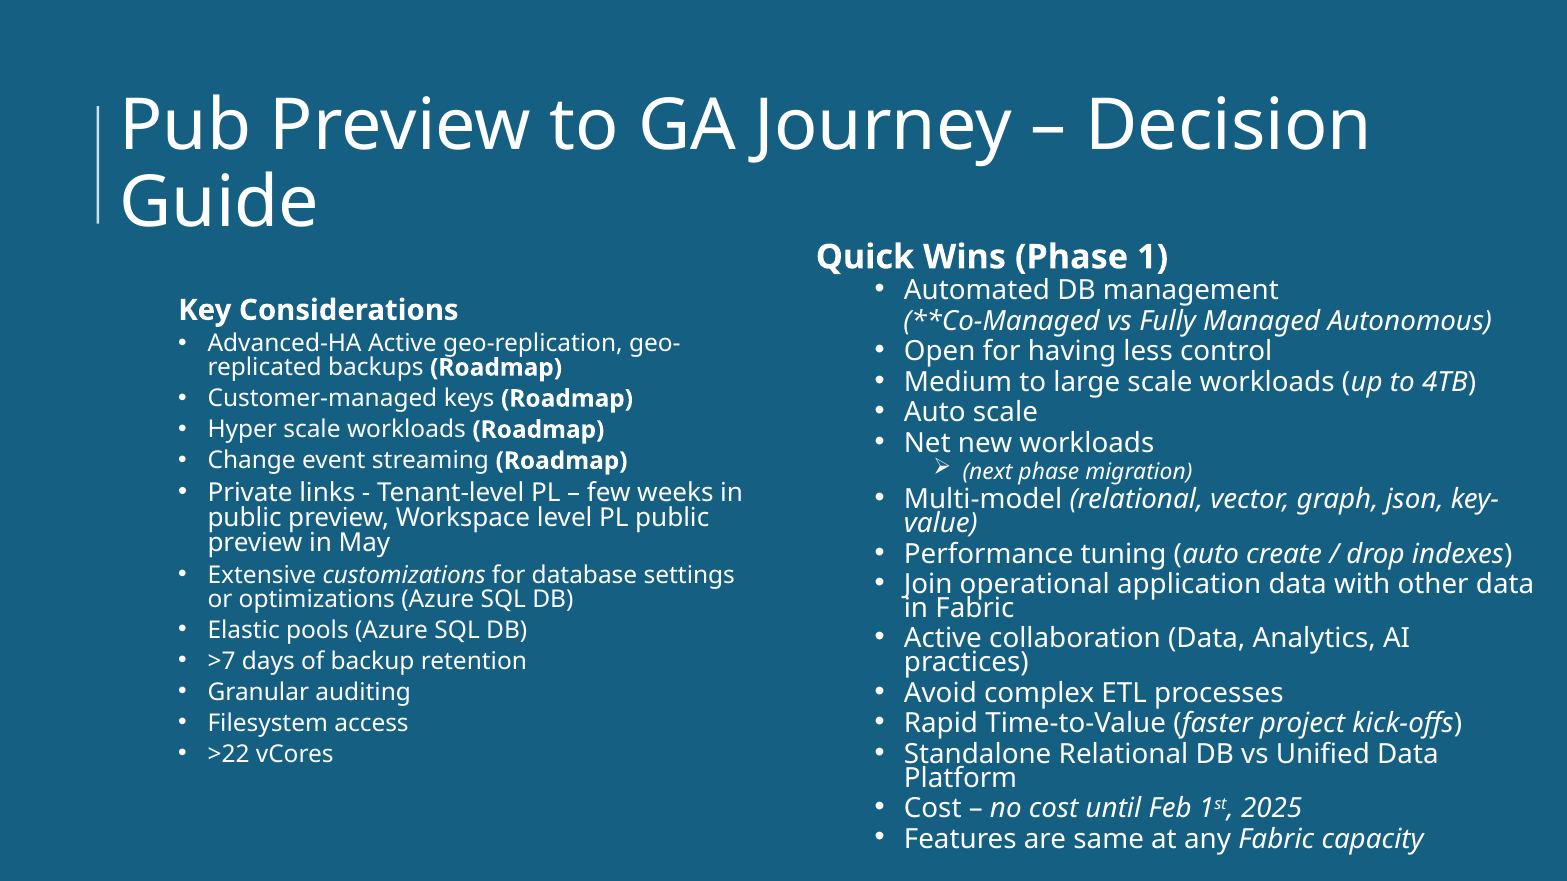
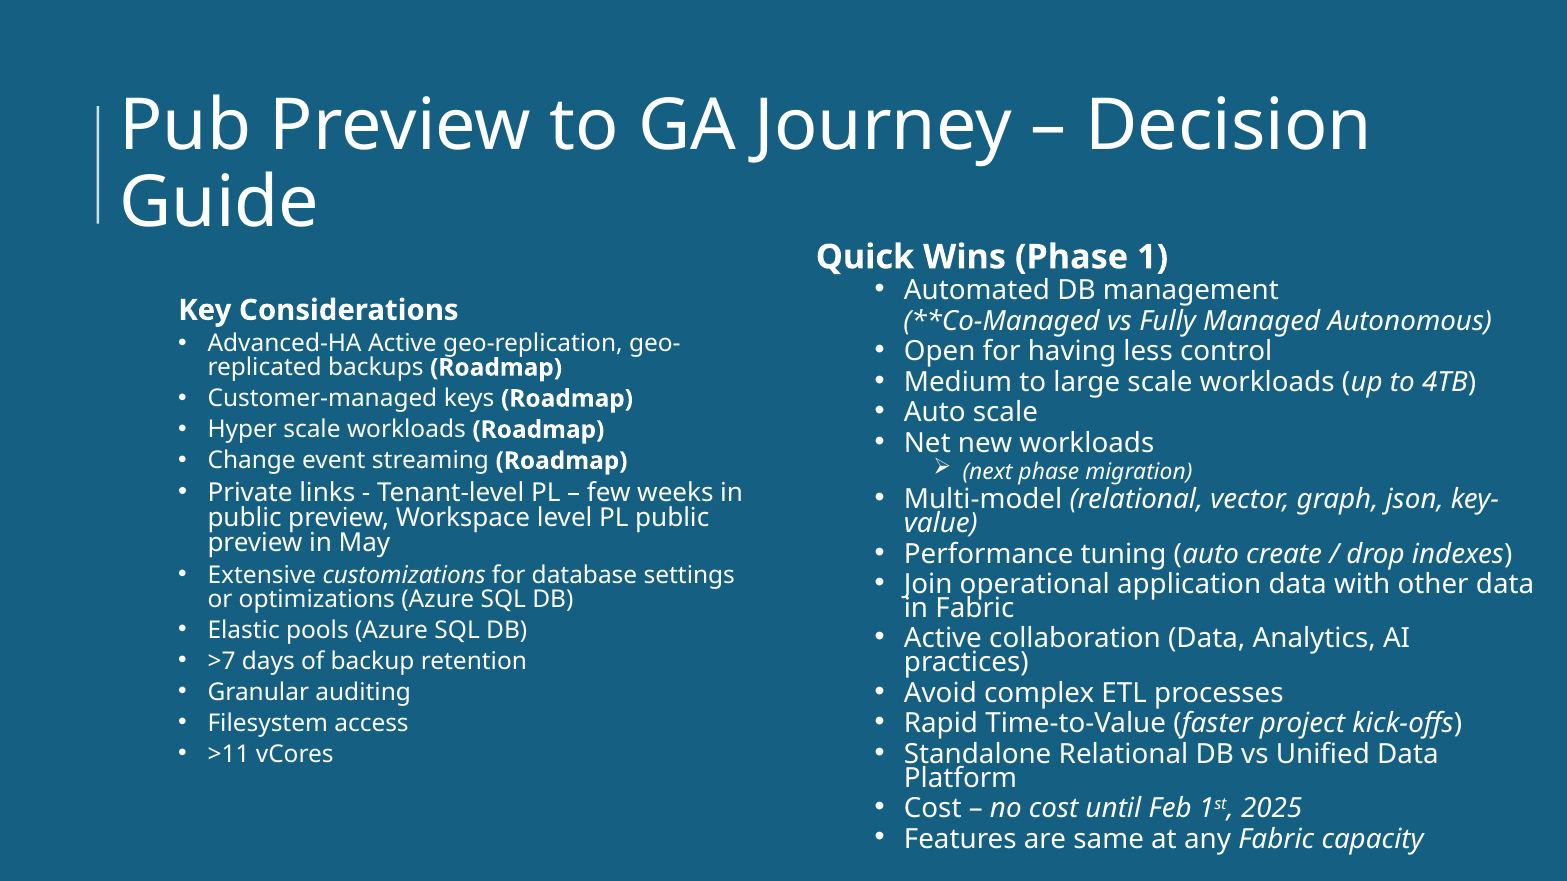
>22: >22 -> >11 (229, 755)
